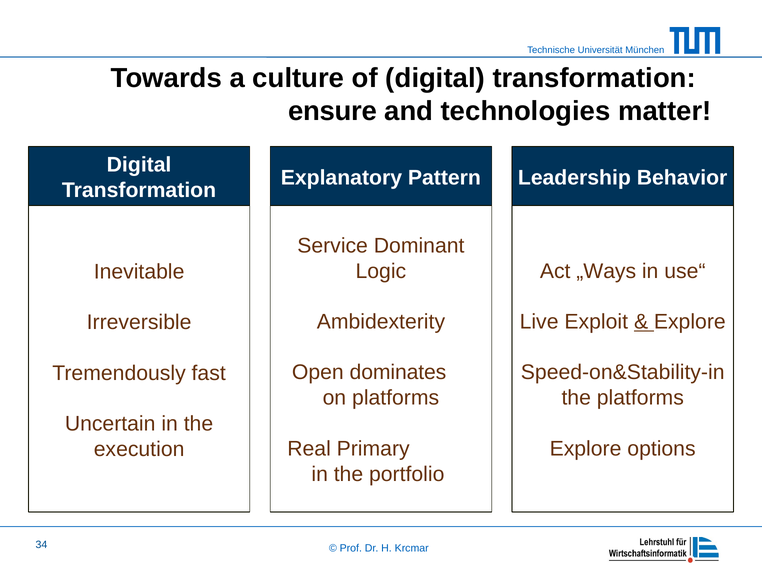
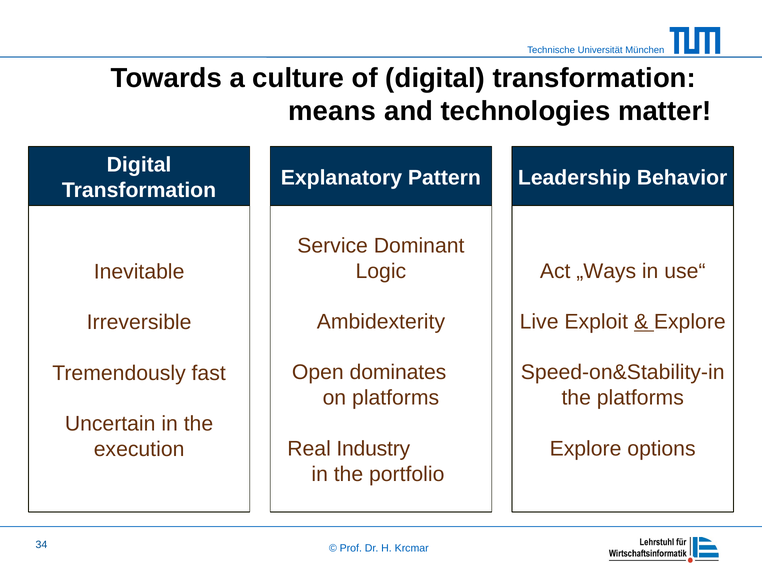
ensure: ensure -> means (332, 111)
Primary: Primary -> Industry (373, 449)
